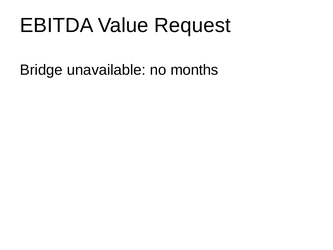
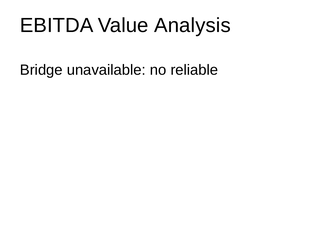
Request: Request -> Analysis (192, 25)
months: months -> reliable (194, 70)
